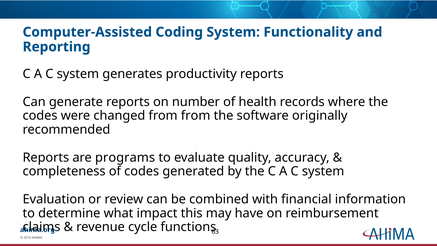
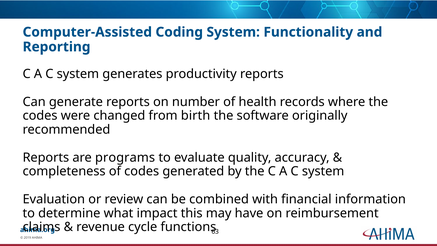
from from: from -> birth (196, 116)
